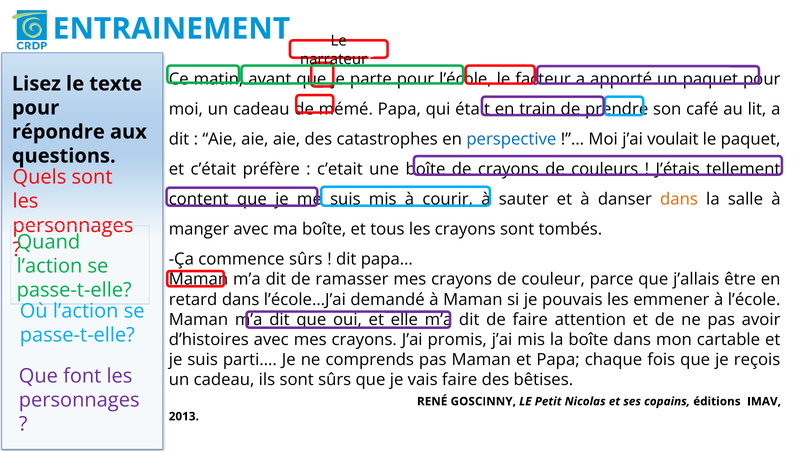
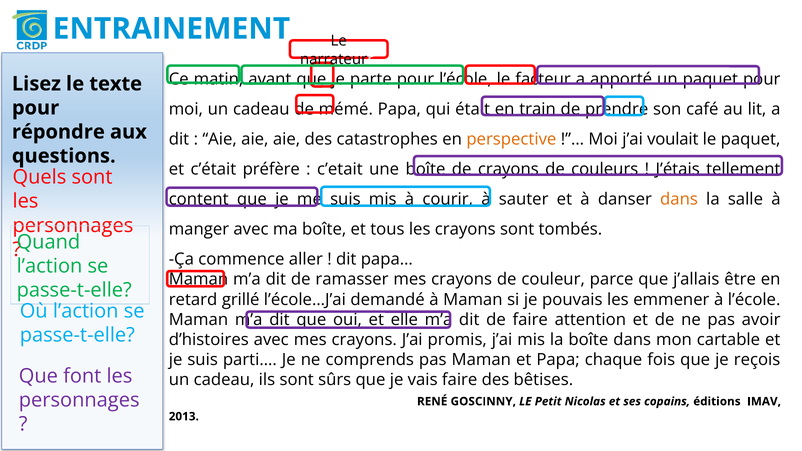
perspective colour: blue -> orange (511, 139)
commence sûrs: sûrs -> aller (306, 259)
retard dans: dans -> grillé (241, 300)
